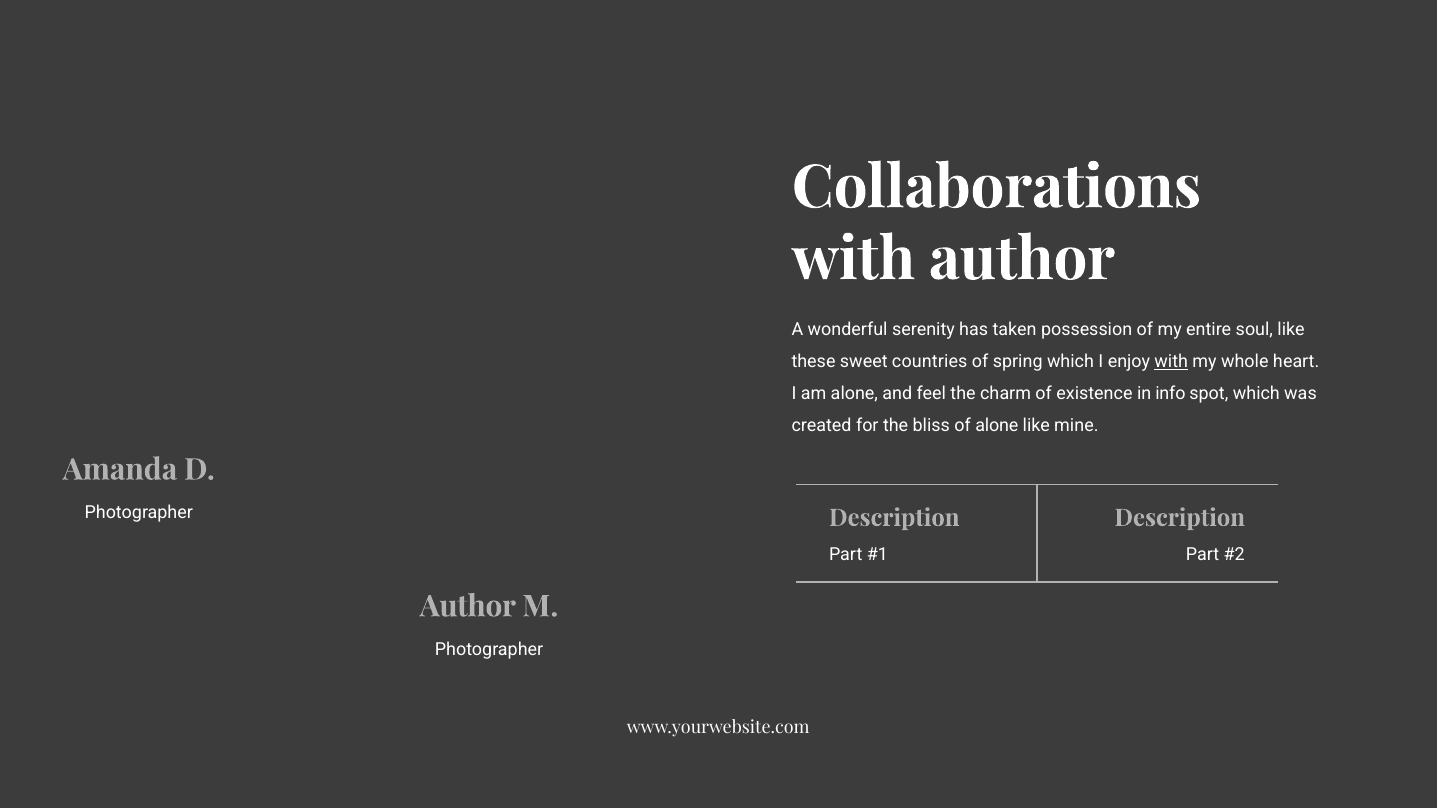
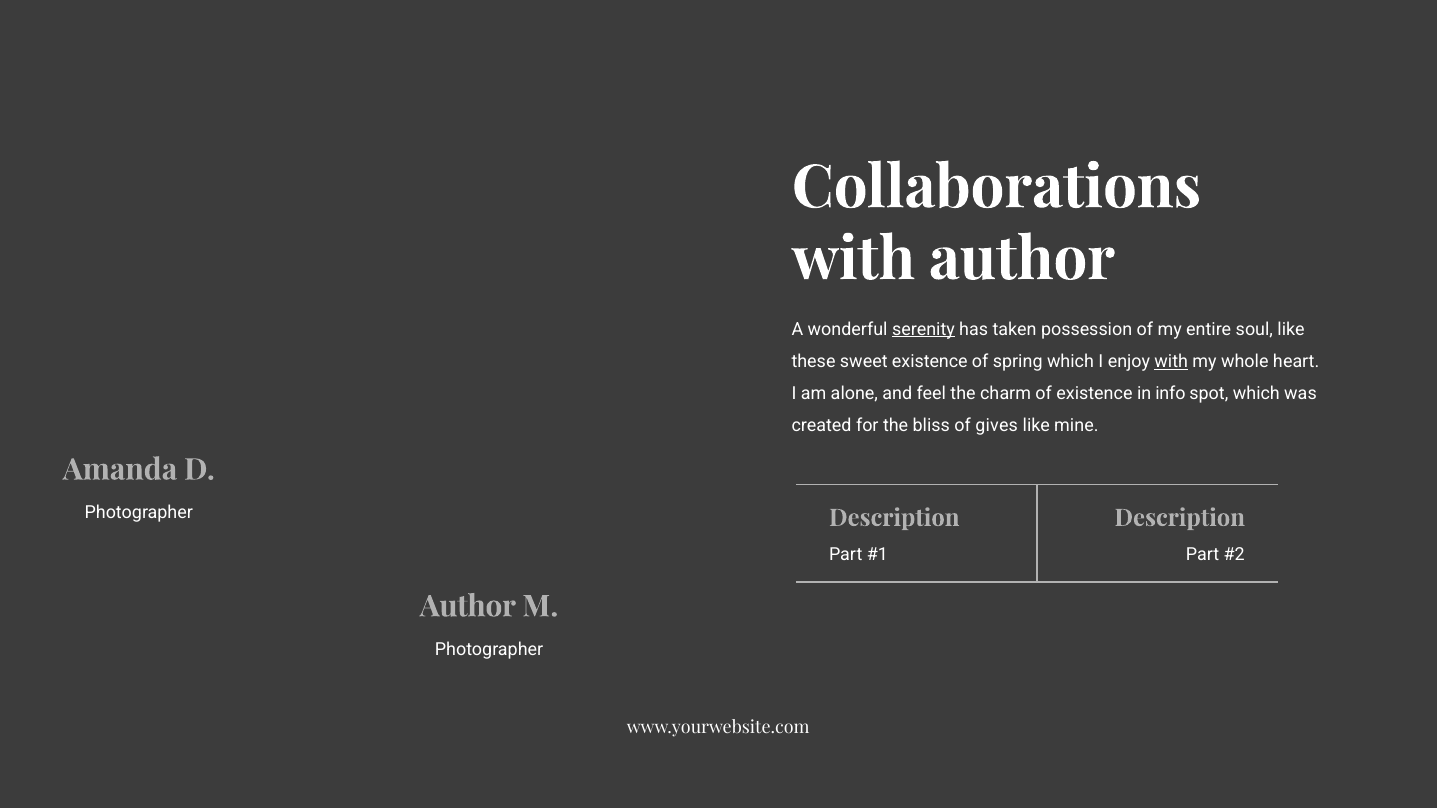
serenity underline: none -> present (923, 329)
sweet countries: countries -> existence (930, 362)
of alone: alone -> gives (997, 426)
